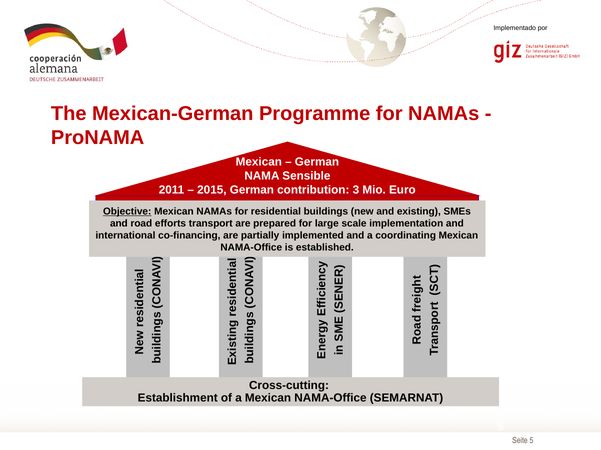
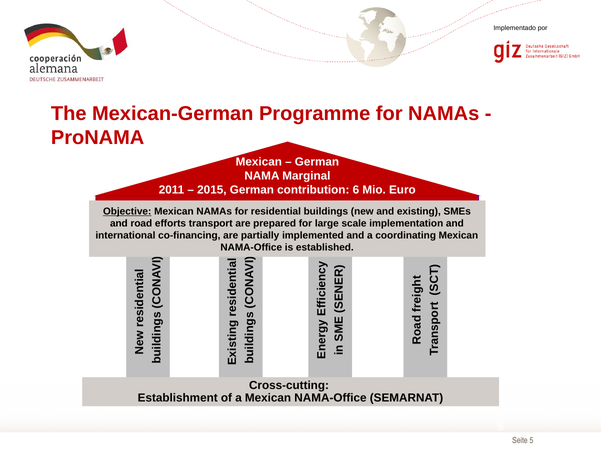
Sensible: Sensible -> Marginal (306, 176)
3: 3 -> 6 (356, 190)
